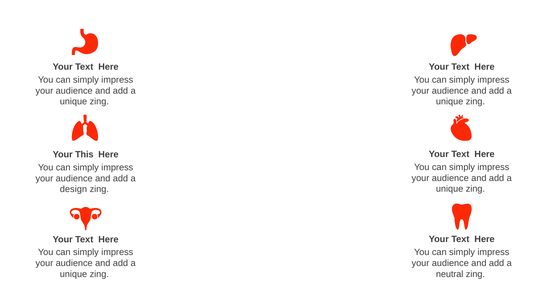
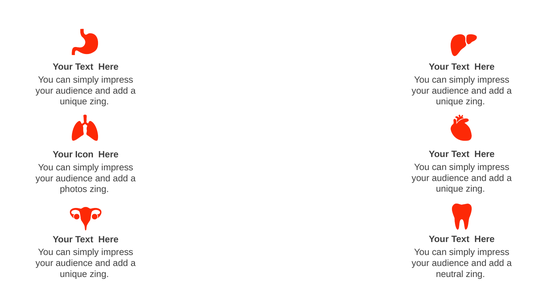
This: This -> Icon (84, 155)
design: design -> photos (73, 190)
